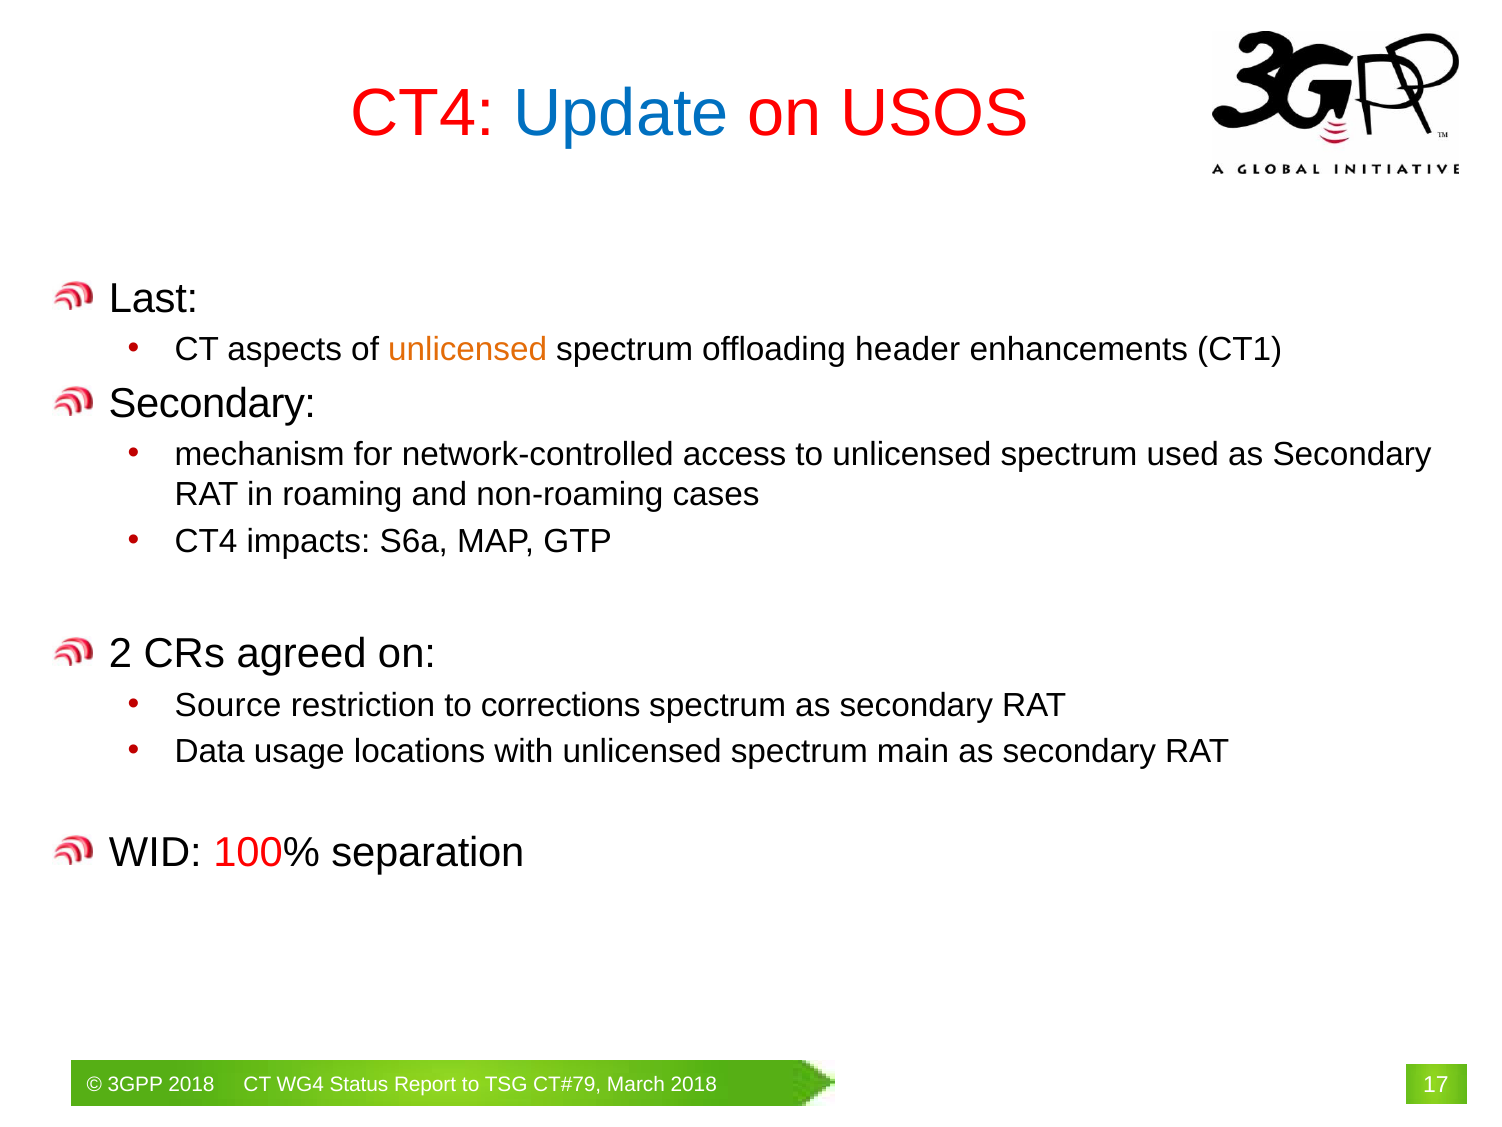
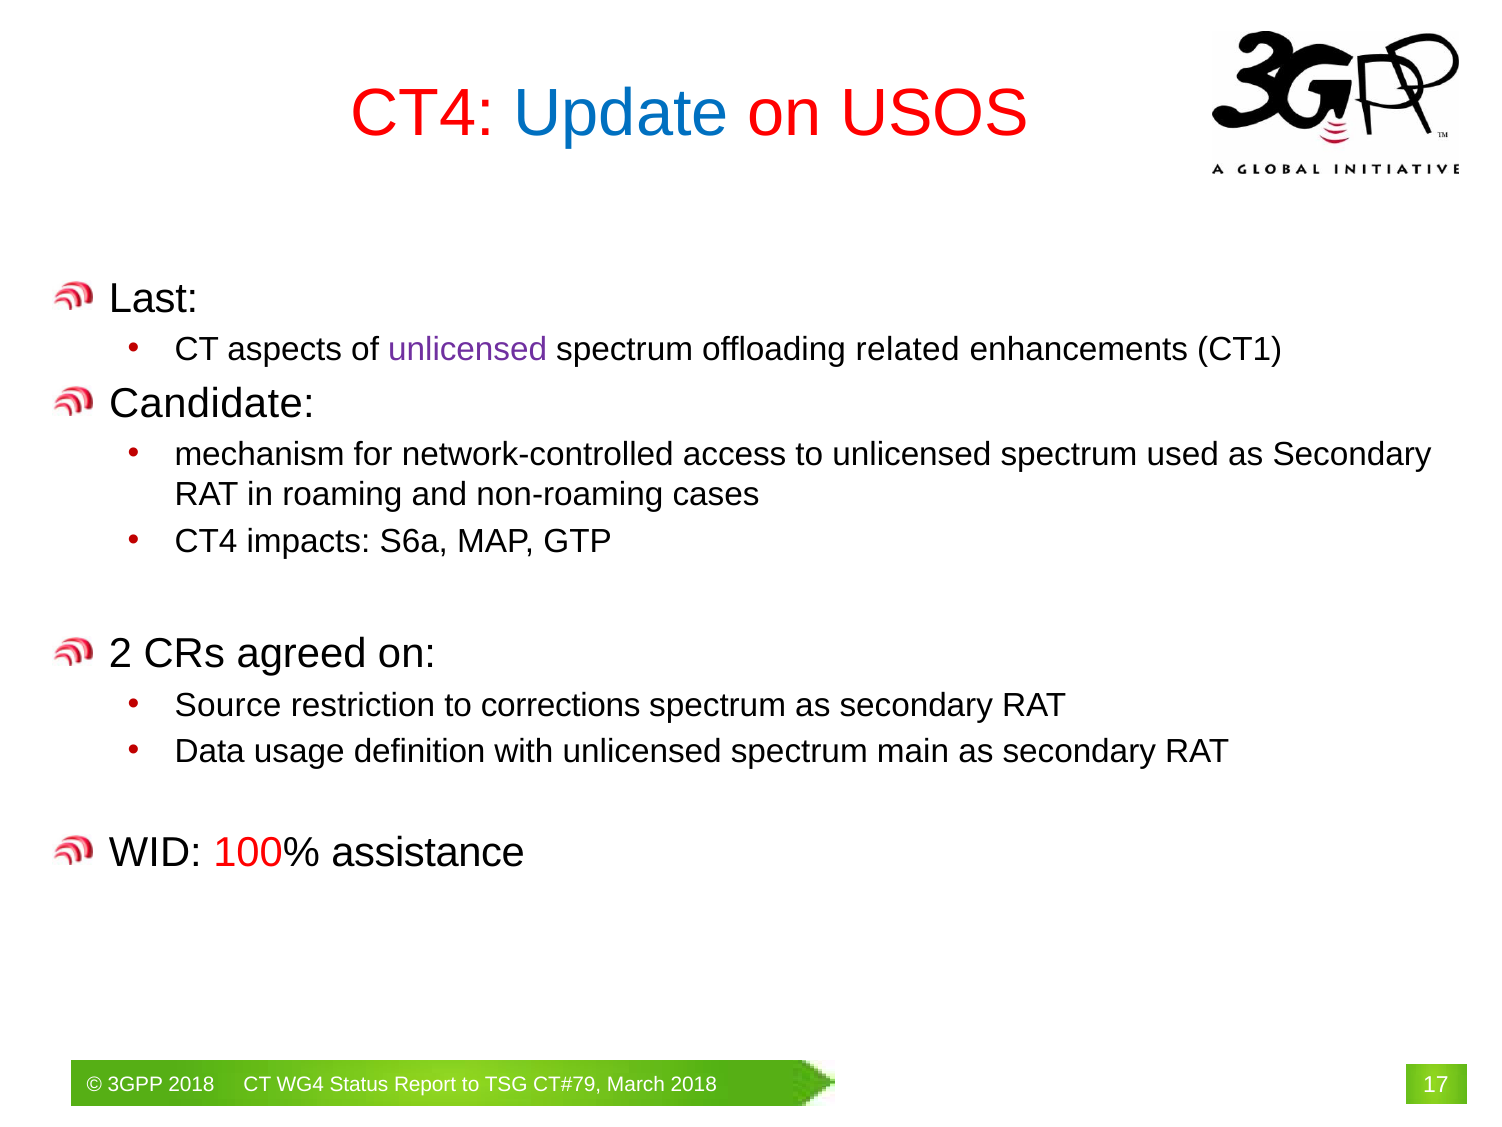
unlicensed colour: orange -> purple (468, 349)
header: header -> related (908, 349)
Secondary: Secondary -> Candidate (212, 403)
locations: locations -> definition (420, 751)
separation: separation -> assistance (428, 852)
